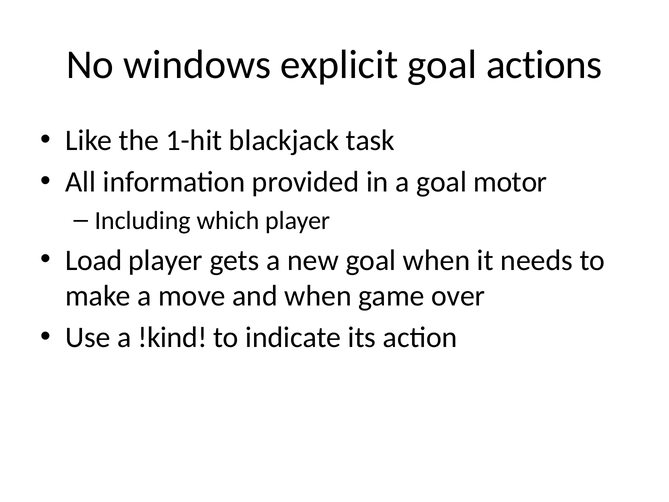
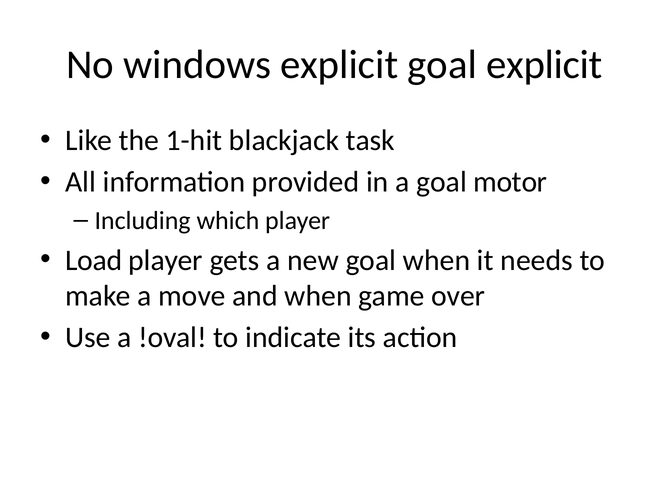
goal actions: actions -> explicit (544, 65)
!kind: !kind -> !oval (173, 337)
